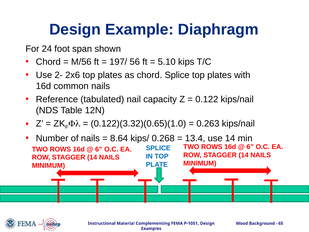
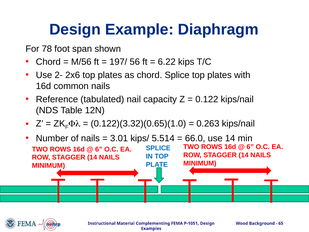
24: 24 -> 78 (47, 49)
5.10: 5.10 -> 6.22 (167, 62)
8.64: 8.64 -> 3.01 (119, 138)
0.268: 0.268 -> 5.514 (163, 138)
13.4: 13.4 -> 66.0 (195, 138)
